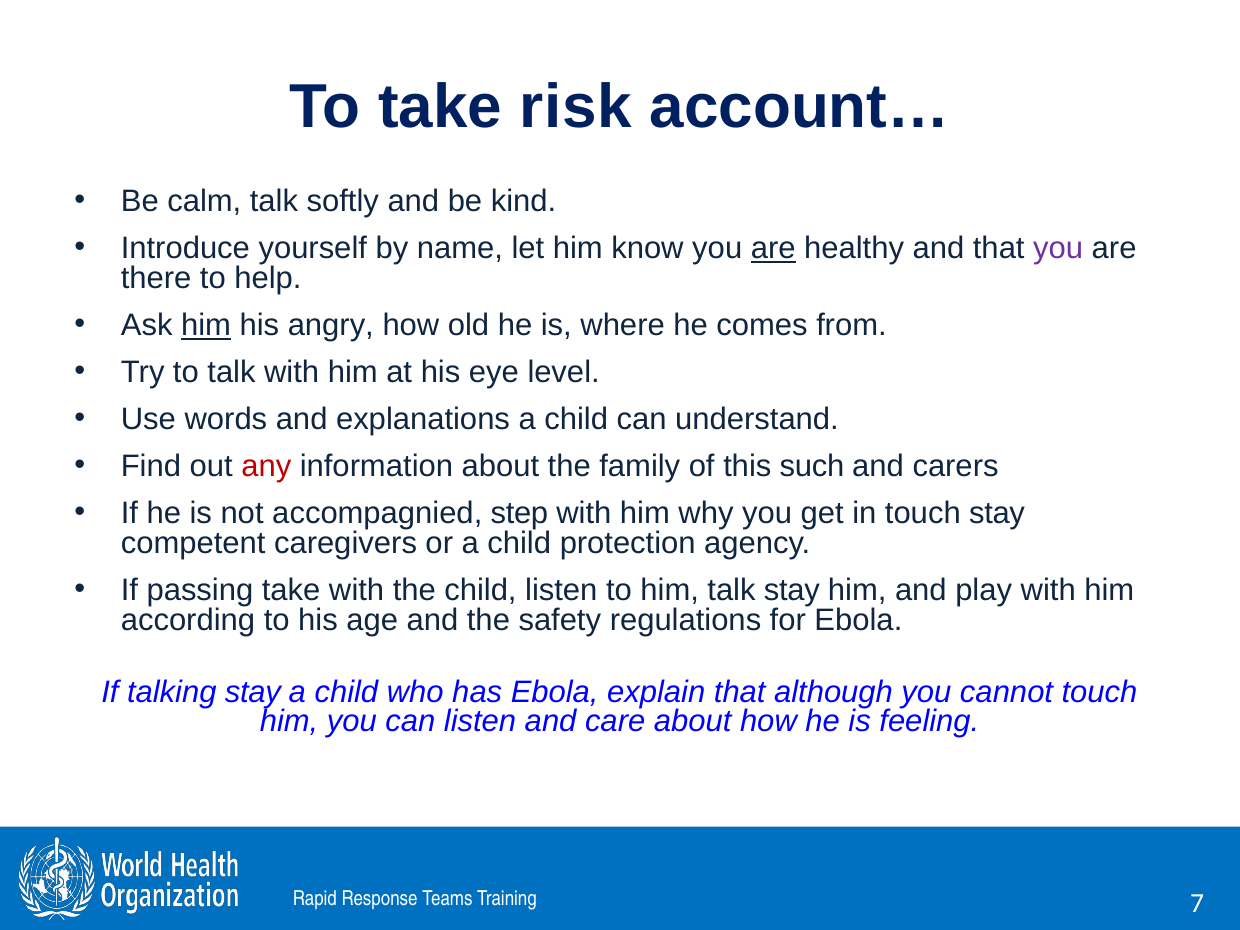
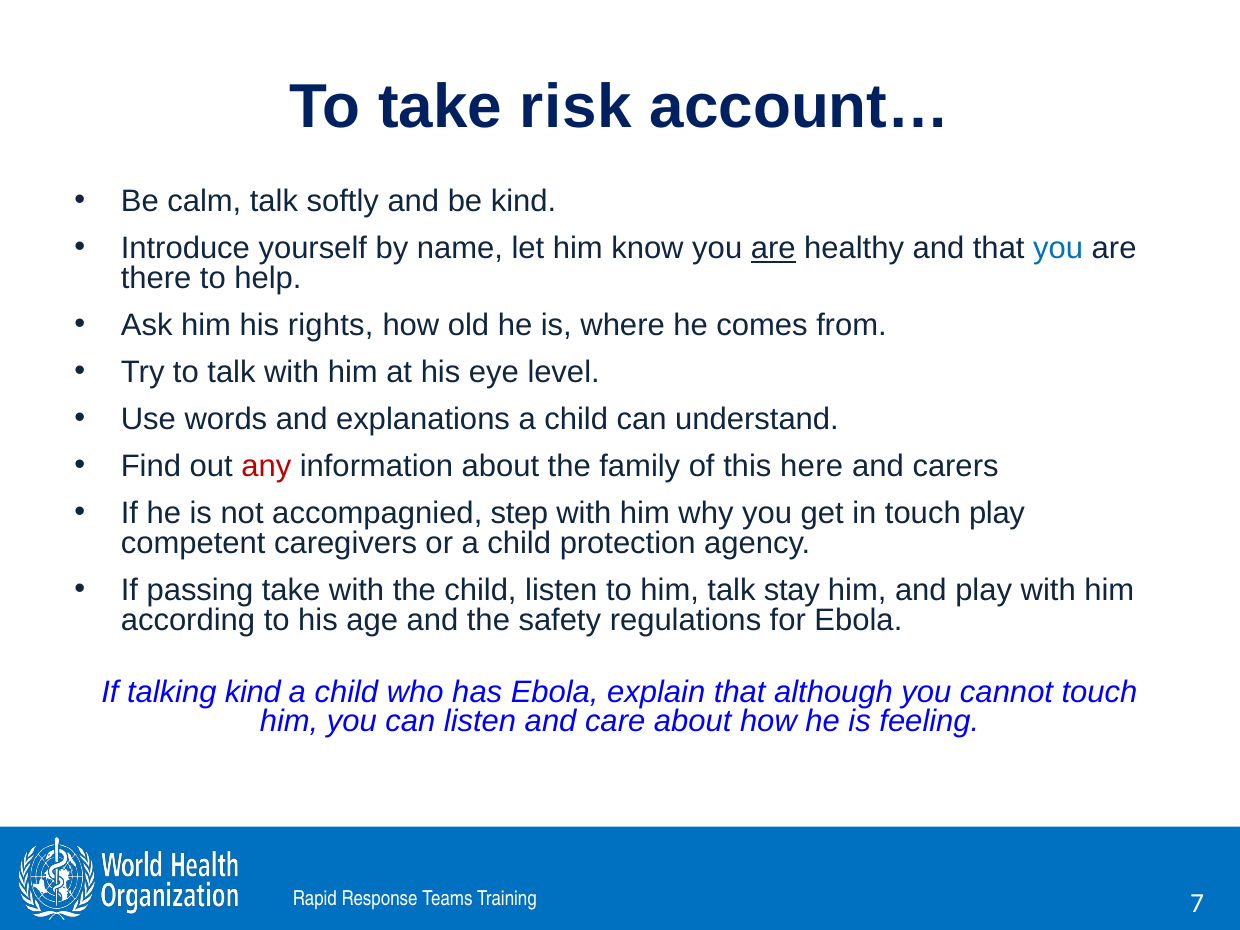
you colour: purple -> blue (1058, 249)
him underline: present -> none (206, 325)
angry: angry -> rights (331, 325)
such: such -> here (812, 466)
touch stay: stay -> play (997, 513)
talking stay: stay -> kind (253, 692)
